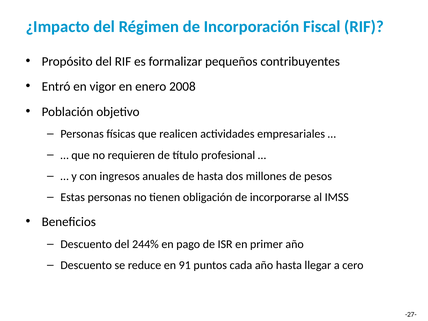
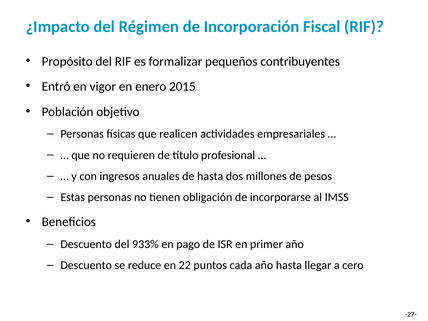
2008: 2008 -> 2015 (182, 87)
244%: 244% -> 933% (145, 244)
91: 91 -> 22 (185, 265)
